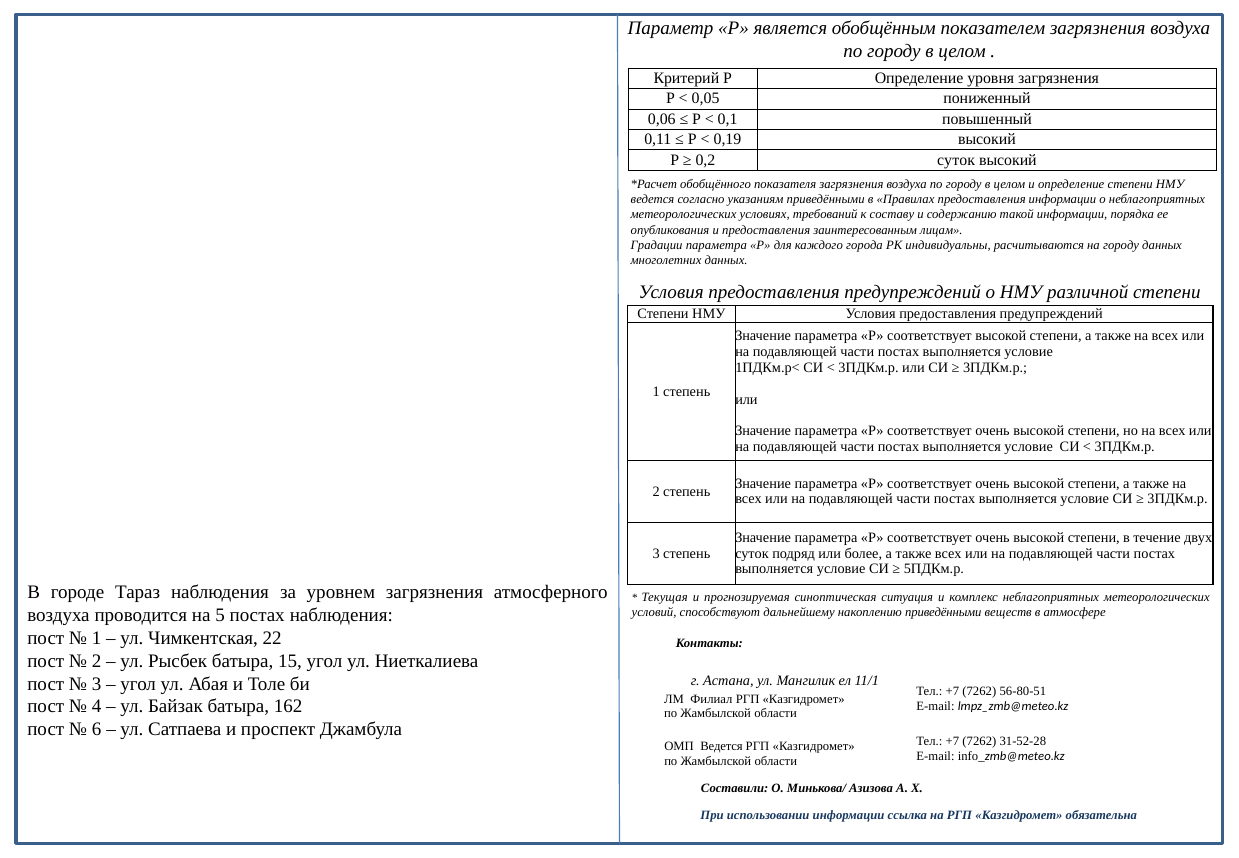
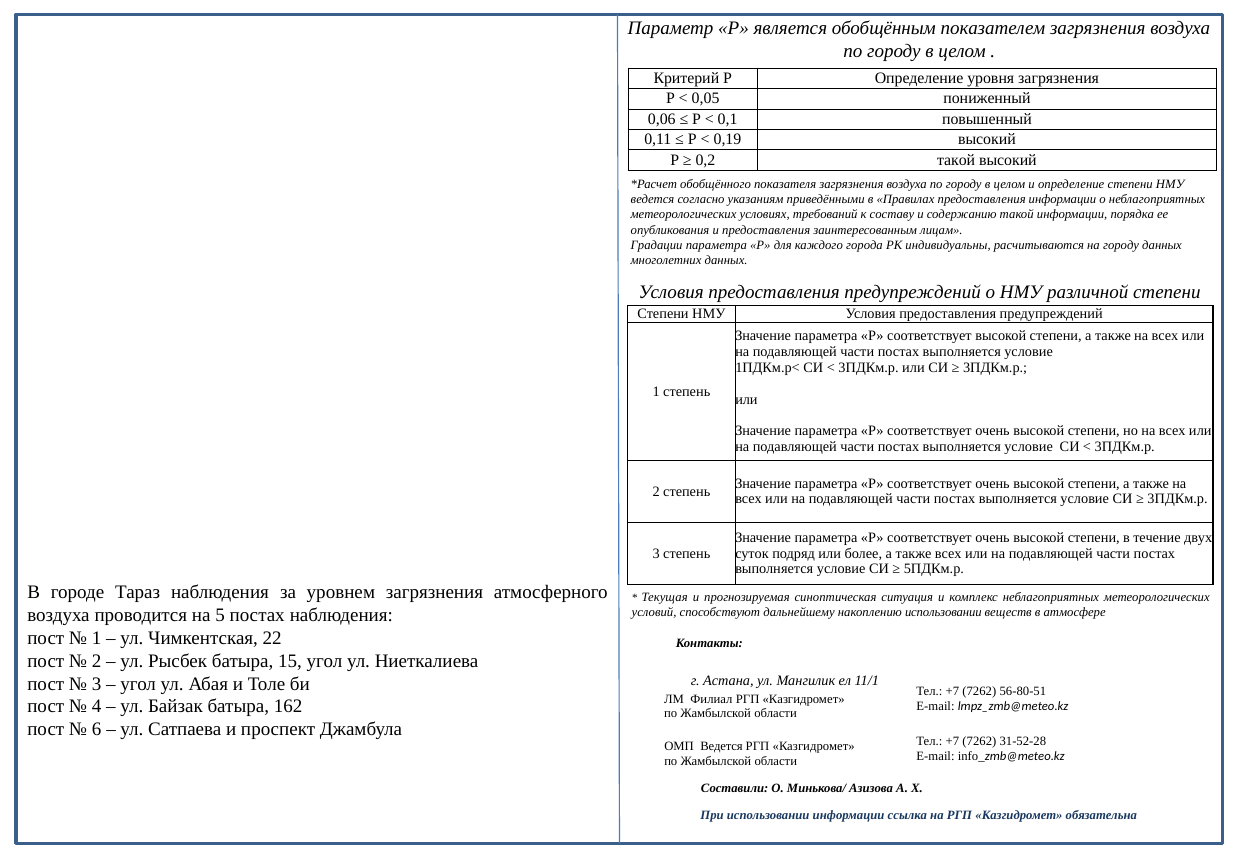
0,2 суток: суток -> такой (956, 160)
накоплению приведёнными: приведёнными -> использовании (943, 612)
